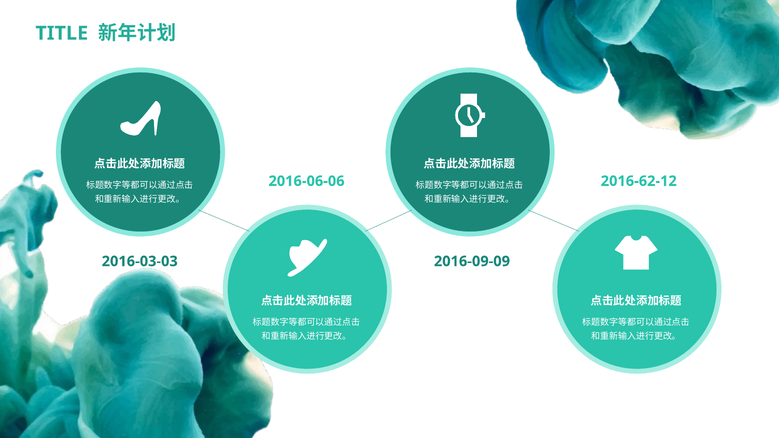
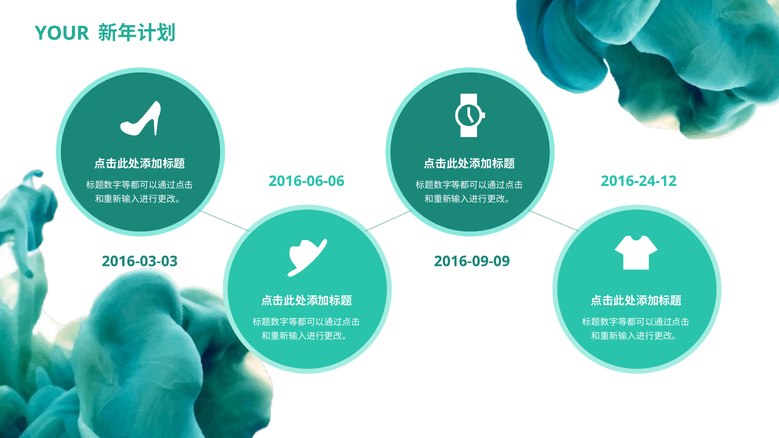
TITLE: TITLE -> YOUR (62, 33)
2016-62-12: 2016-62-12 -> 2016-24-12 (639, 181)
